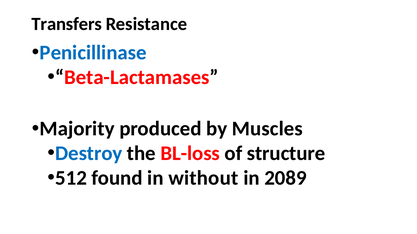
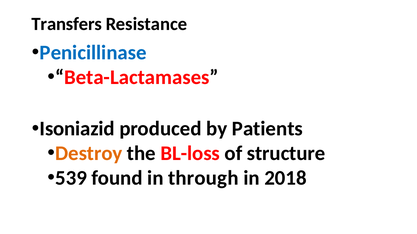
Majority: Majority -> Isoniazid (77, 129)
Muscles: Muscles -> Patients (267, 129)
Destroy colour: blue -> orange (89, 154)
512: 512 -> 539 (71, 178)
without: without -> through (203, 178)
2089: 2089 -> 2018 (286, 178)
